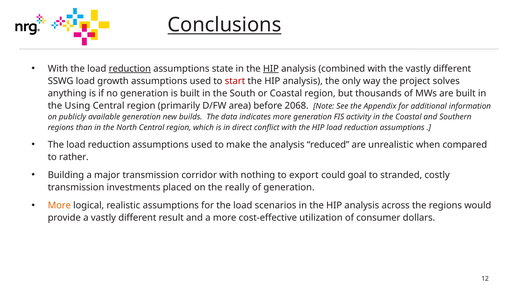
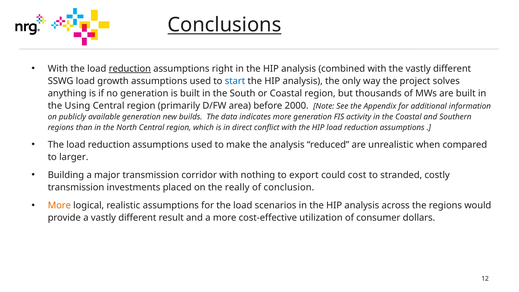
state: state -> right (223, 69)
HIP underline: present -> none (271, 69)
start colour: red -> blue (235, 81)
2068: 2068 -> 2000 (297, 106)
rather: rather -> larger (74, 157)
goal: goal -> cost (357, 175)
of generation: generation -> conclusion (289, 187)
